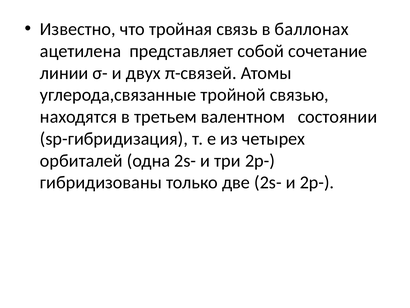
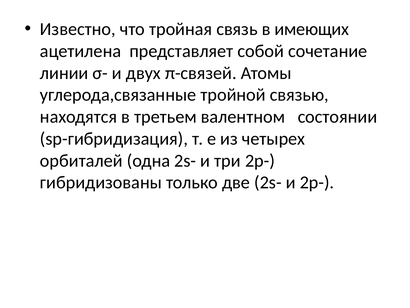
баллонах: баллонах -> имеющих (312, 29)
